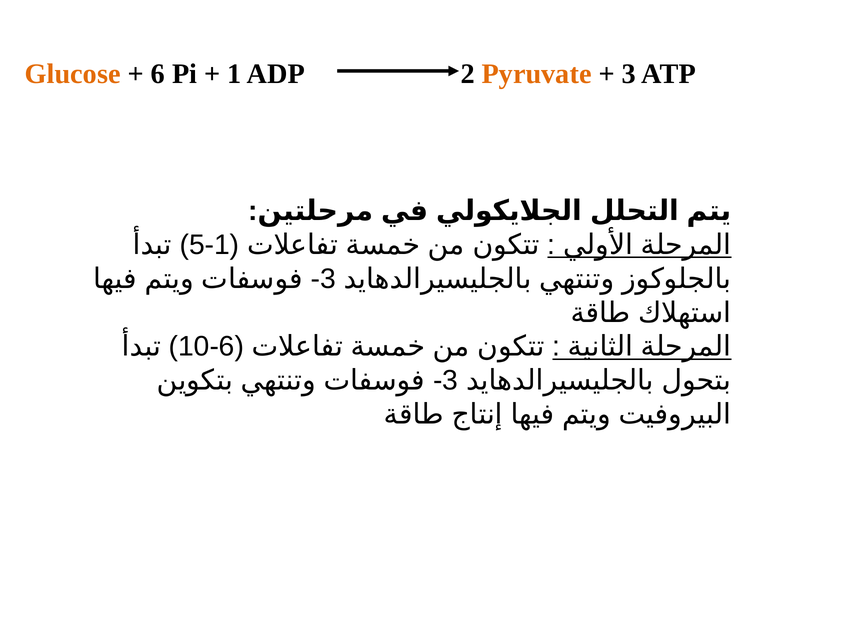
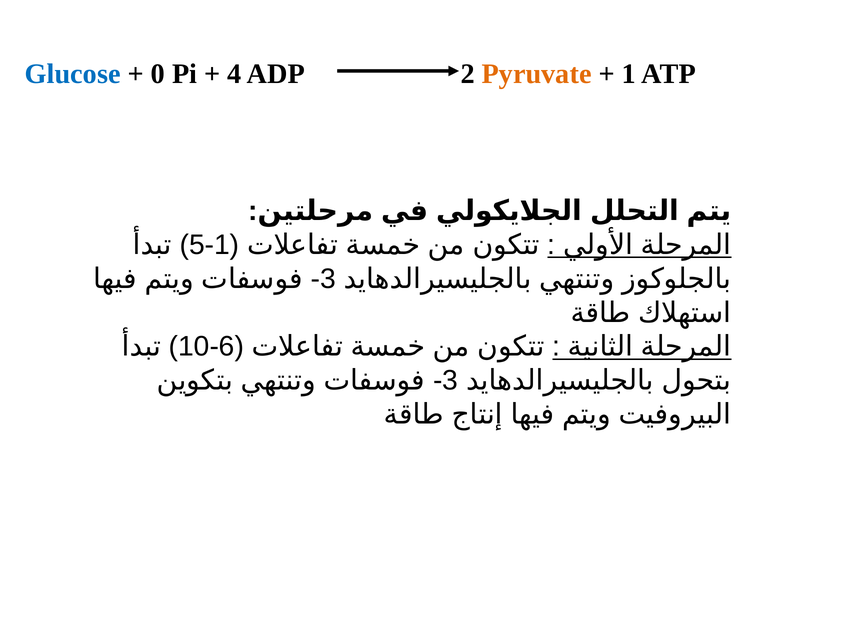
Glucose colour: orange -> blue (73, 74)
6: 6 -> 0 (158, 74)
1: 1 -> 4 (234, 74)
3: 3 -> 1 (629, 74)
